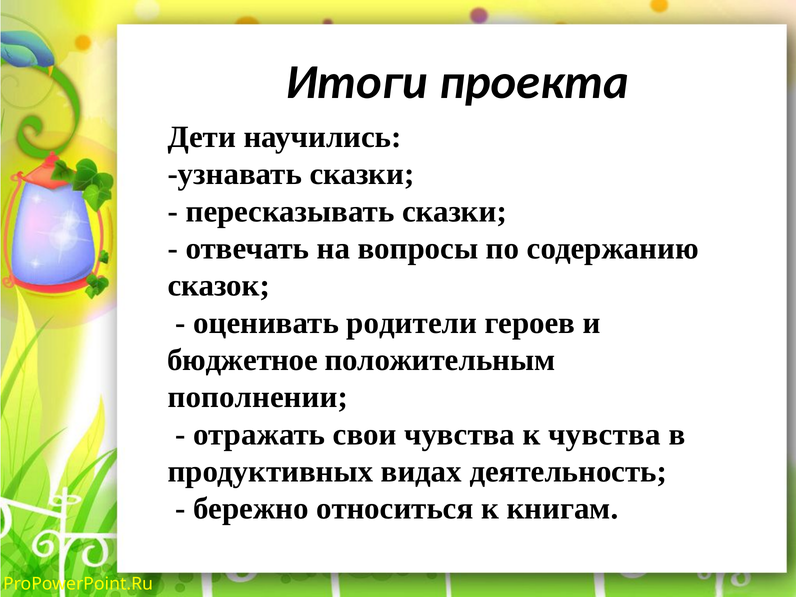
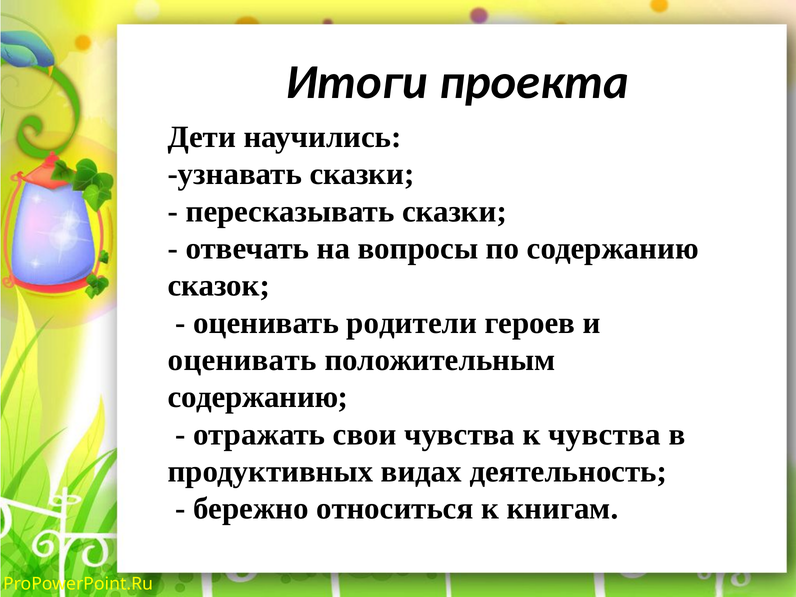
бюджетное: бюджетное -> оценивать (242, 360)
пополнении: пополнении -> содержанию (258, 397)
